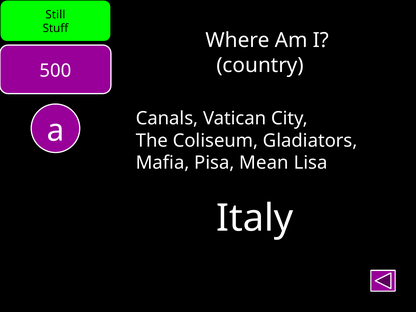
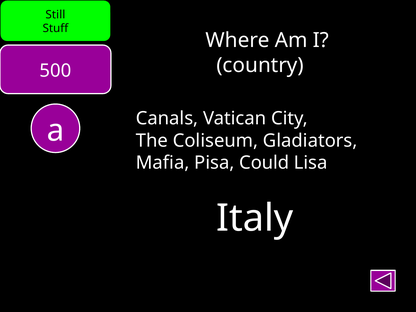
Mean: Mean -> Could (264, 163)
